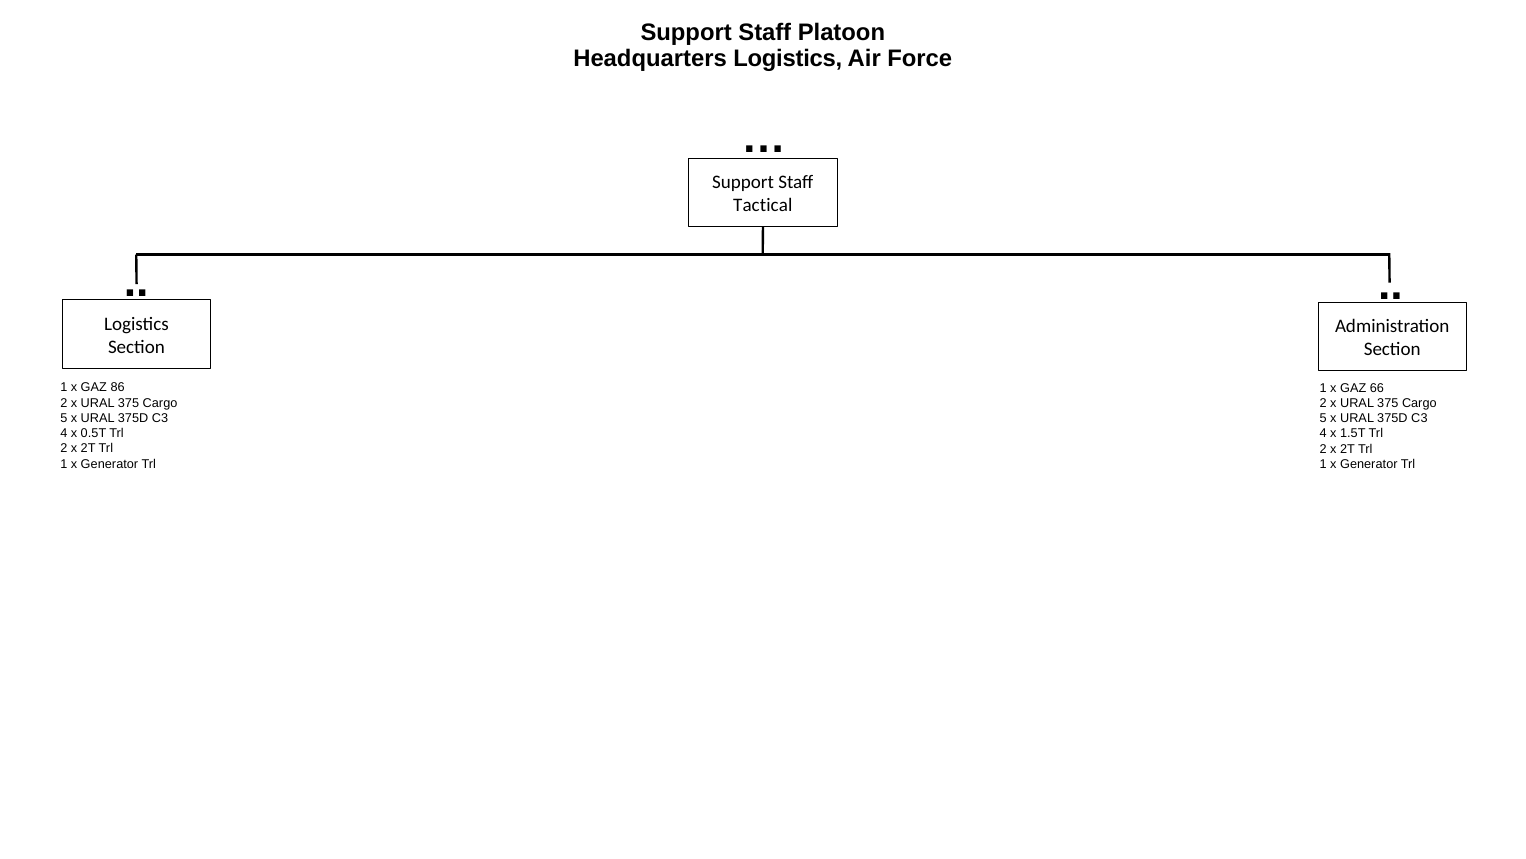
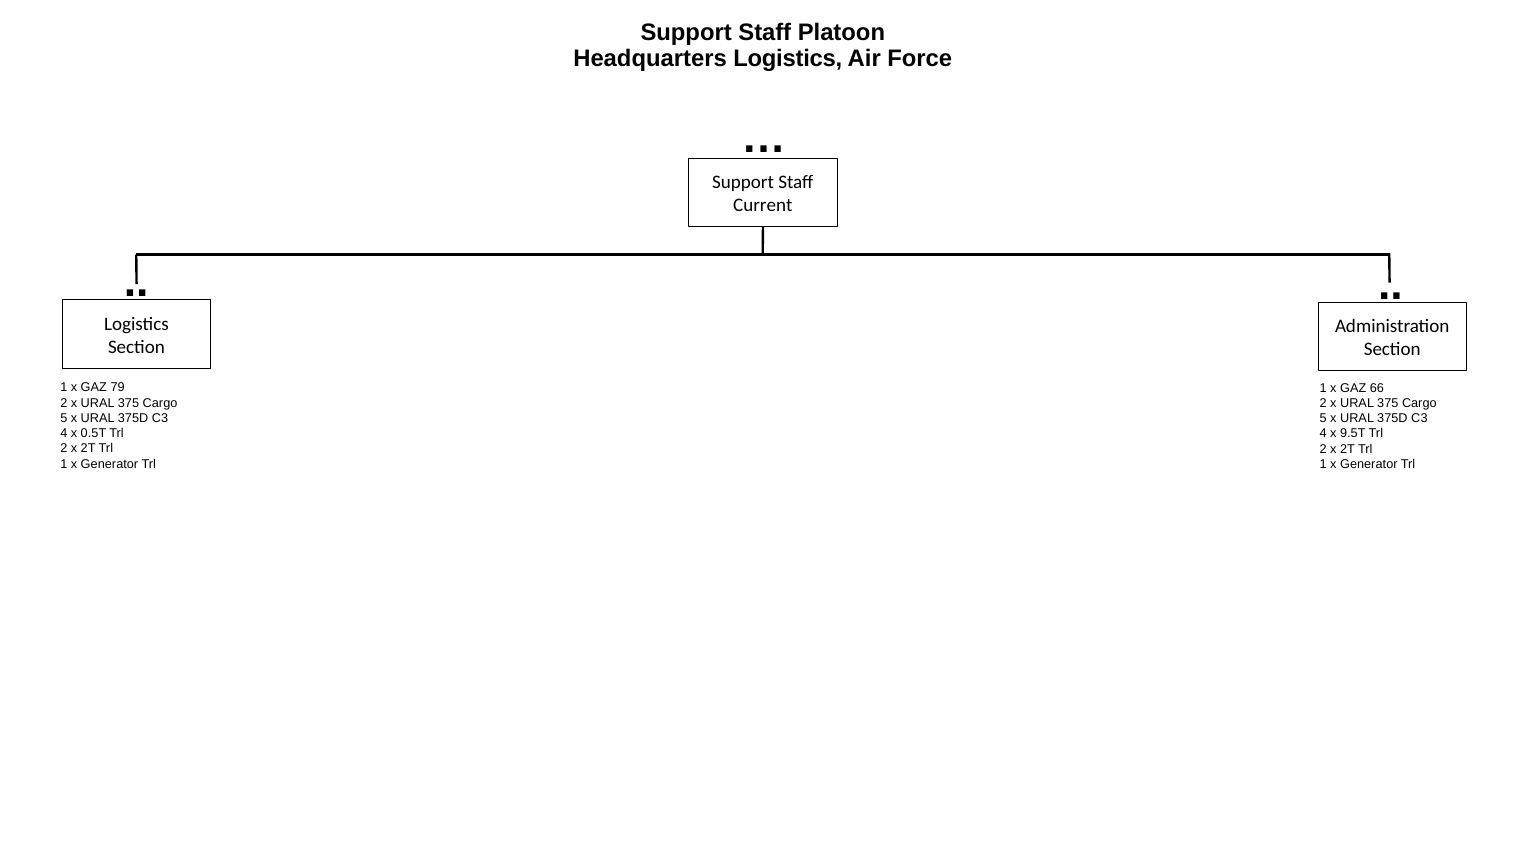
Tactical: Tactical -> Current (763, 205)
86: 86 -> 79 (118, 387)
1.5T: 1.5T -> 9.5T (1353, 433)
